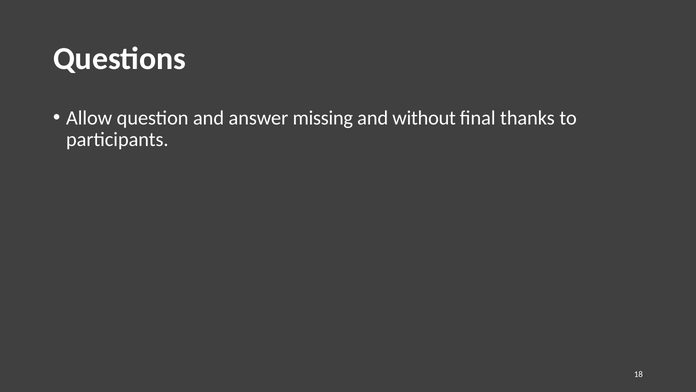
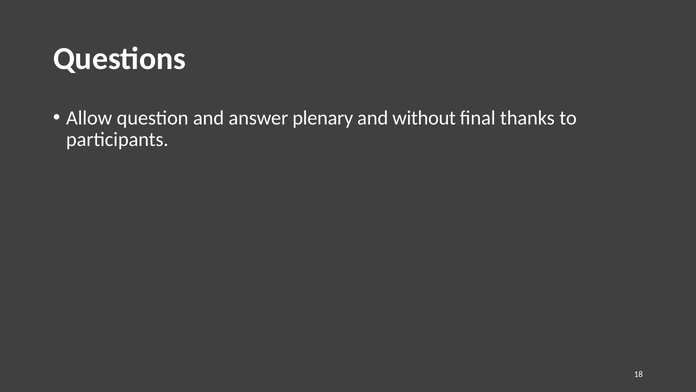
missing: missing -> plenary (323, 118)
